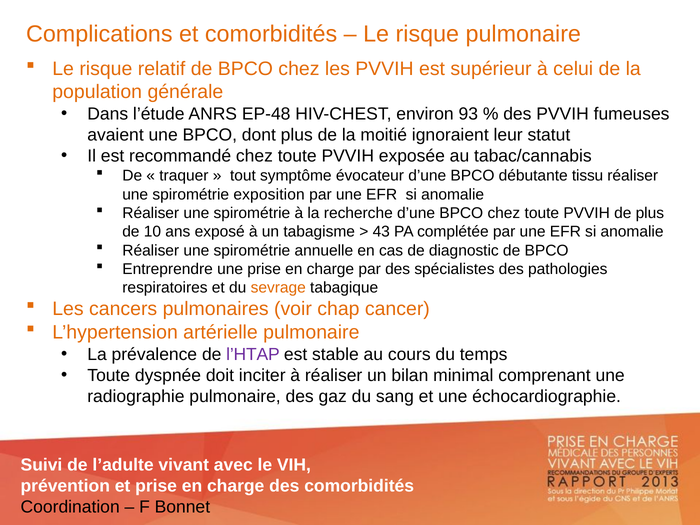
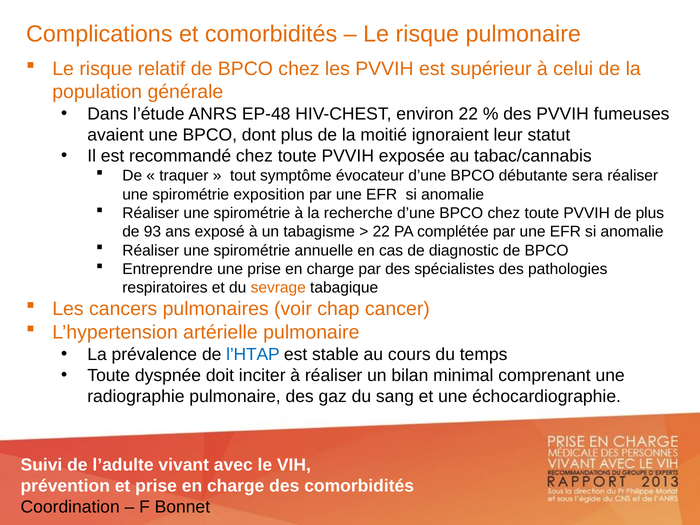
environ 93: 93 -> 22 (468, 114)
tissu: tissu -> sera (587, 176)
10: 10 -> 93 (152, 232)
43: 43 -> 22 (381, 232)
l’HTAP colour: purple -> blue (253, 354)
